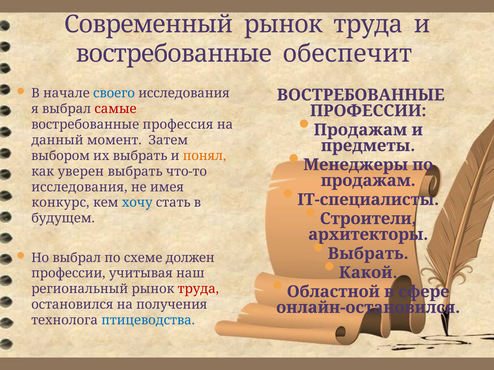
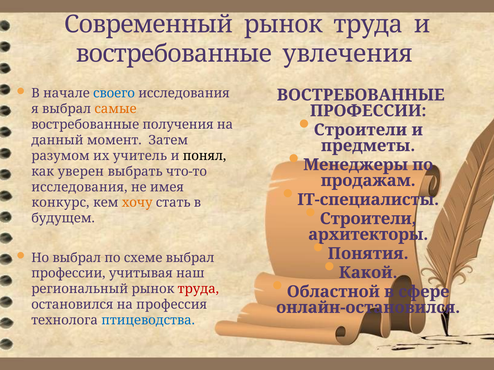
обеспечит: обеспечит -> увлечения (348, 54)
самые colour: red -> orange (116, 109)
Продажам: Продажам -> Строители (360, 130)
профессия: профессия -> получения (178, 125)
выбором: выбором -> разумом (60, 156)
их выбрать: выбрать -> учитель (140, 156)
понял colour: orange -> black (205, 156)
хочу colour: blue -> orange (137, 203)
Выбрать: Выбрать -> Понятия (368, 254)
схеме должен: должен -> выбрал (190, 258)
получения: получения -> профессия (172, 305)
